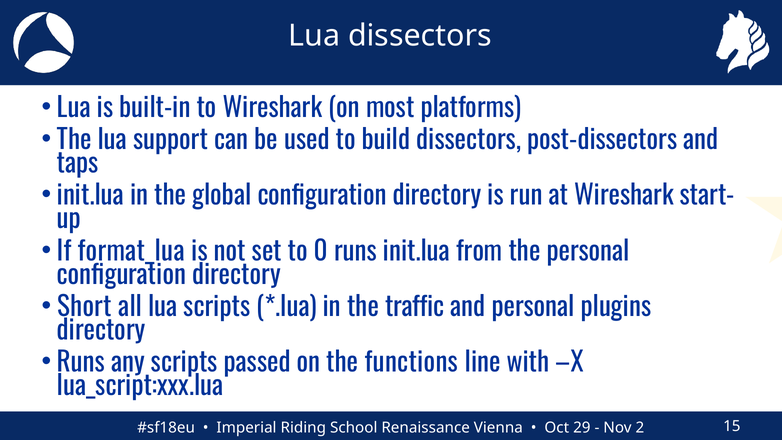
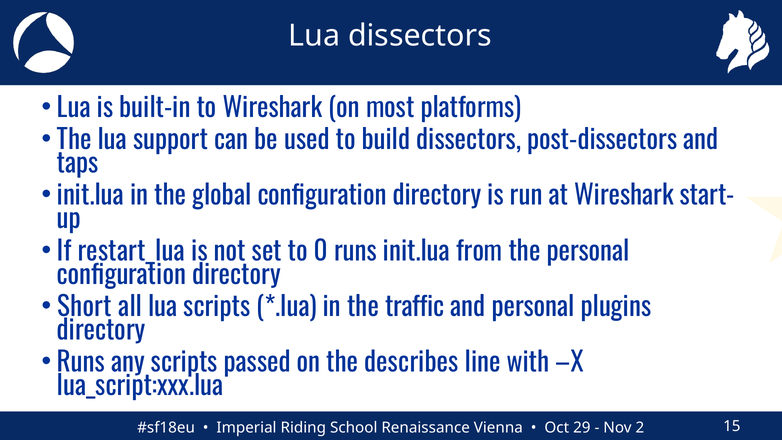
format_lua: format_lua -> restart_lua (131, 252)
functions: functions -> describes (411, 363)
